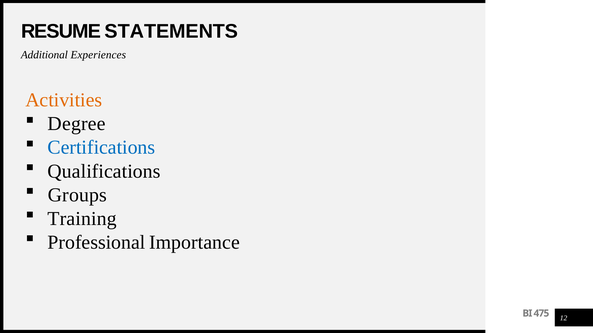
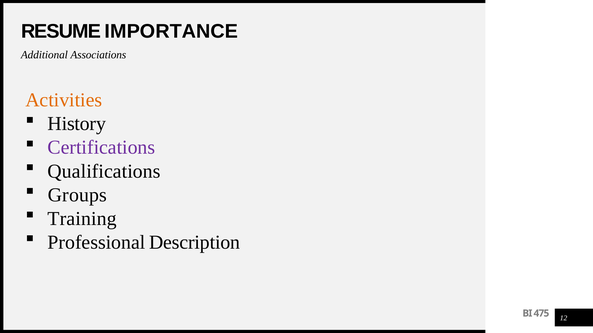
STATEMENTS: STATEMENTS -> IMPORTANCE (171, 31)
Experiences: Experiences -> Associations (98, 55)
Degree: Degree -> History (77, 124)
Certifications colour: blue -> purple (101, 148)
Importance: Importance -> Description (195, 243)
